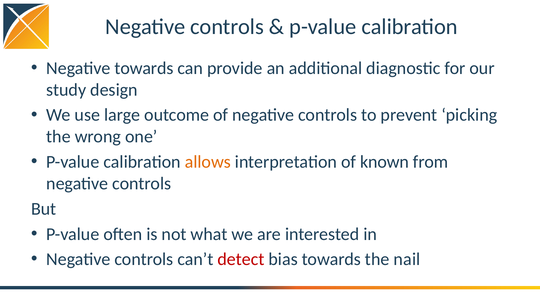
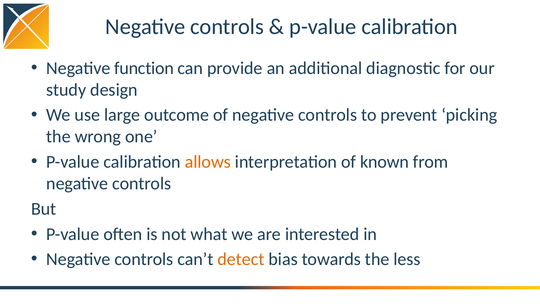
Negative towards: towards -> function (144, 68)
detect colour: red -> orange (241, 259)
nail: nail -> less (407, 259)
